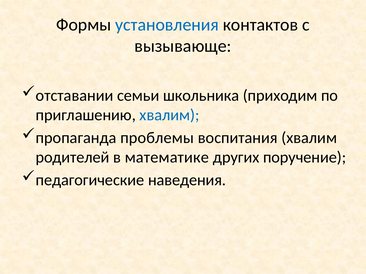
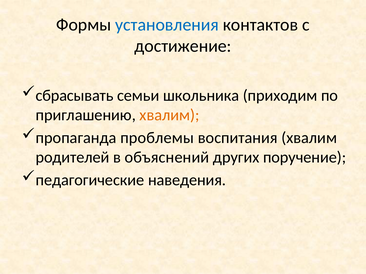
вызывающе: вызывающе -> достижение (183, 46)
отставании: отставании -> сбрасывать (75, 96)
хвалим colour: blue -> orange (170, 115)
математике: математике -> объяснений (167, 157)
